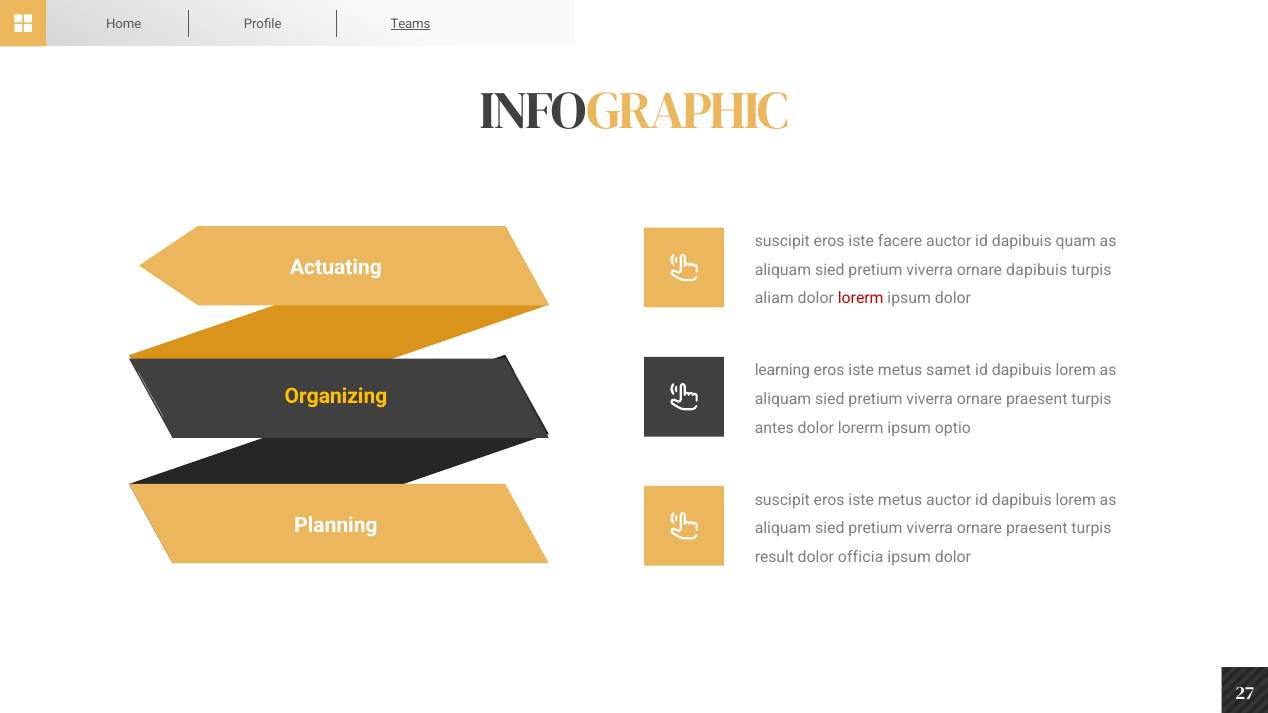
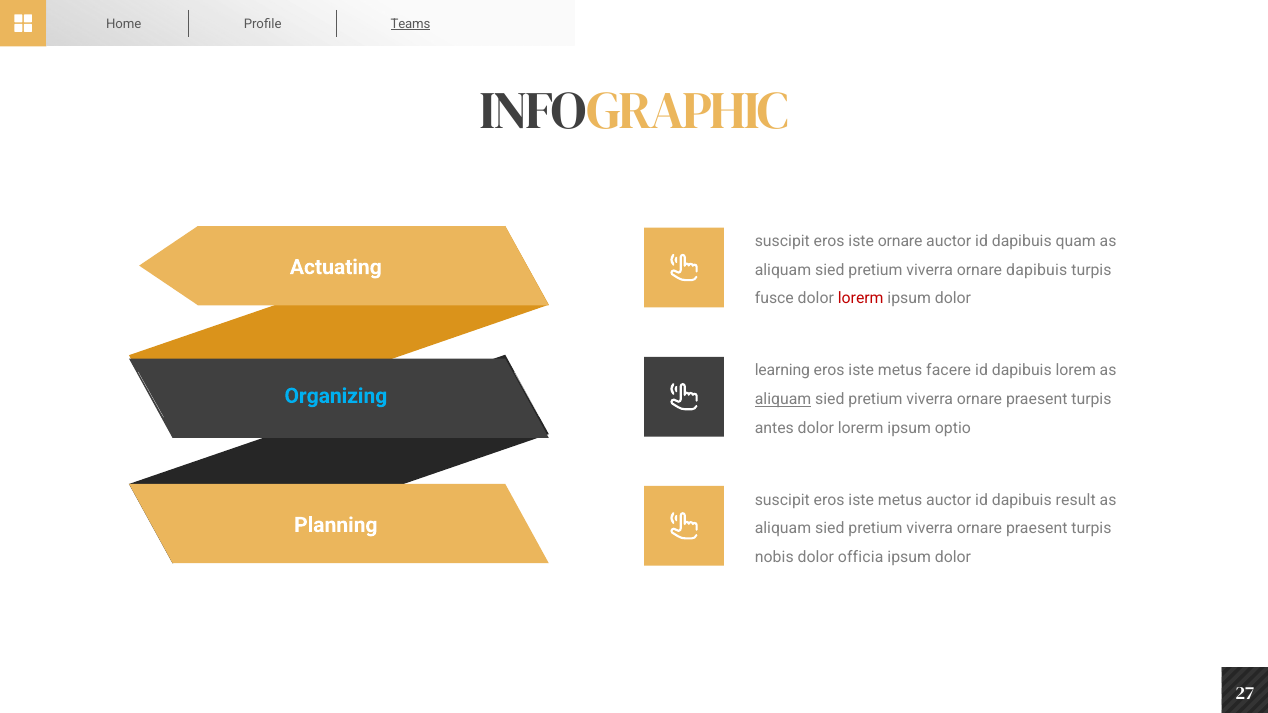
iste facere: facere -> ornare (900, 242)
aliam: aliam -> fusce (774, 299)
samet: samet -> facere (949, 371)
Organizing colour: yellow -> light blue (336, 396)
aliquam underline: none -> present (783, 399)
auctor id dapibuis lorem: lorem -> result (1076, 500)
result: result -> nobis (774, 557)
